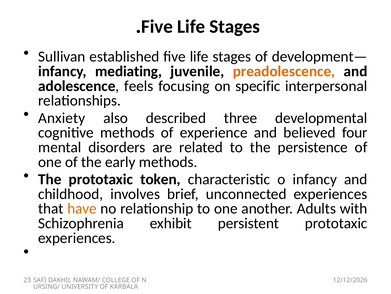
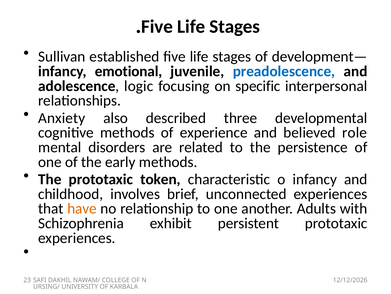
mediating: mediating -> emotional (129, 71)
preadolescence colour: orange -> blue (284, 71)
feels: feels -> logic (139, 86)
four: four -> role (355, 132)
